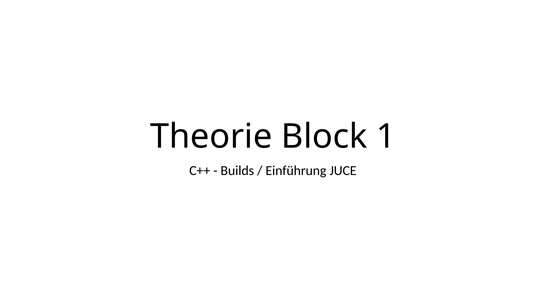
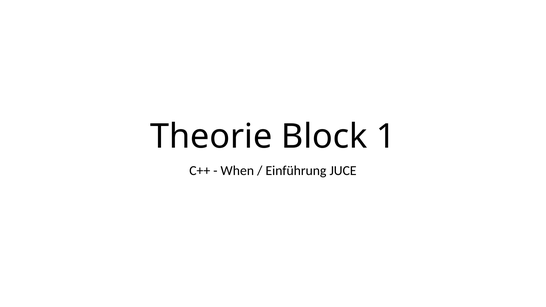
Builds: Builds -> When (237, 171)
